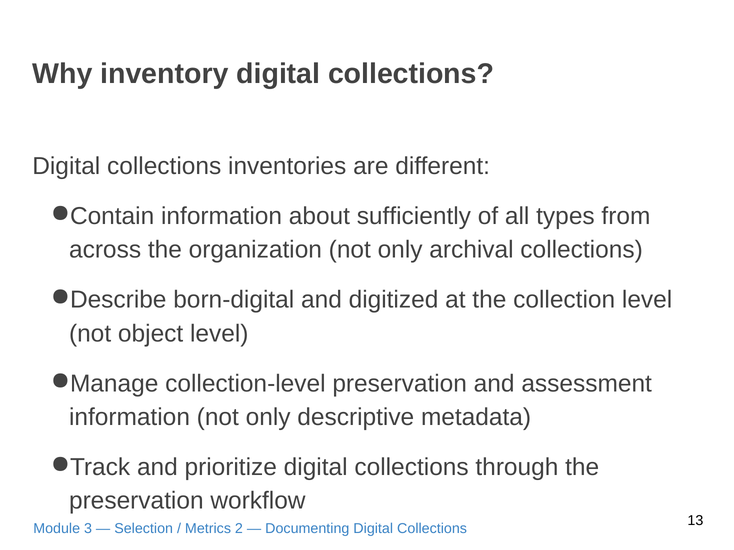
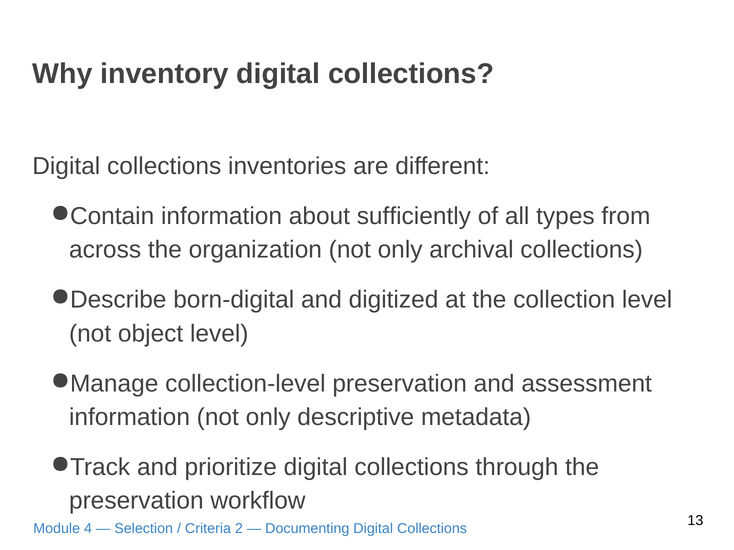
3: 3 -> 4 (88, 529)
Metrics: Metrics -> Criteria (208, 529)
